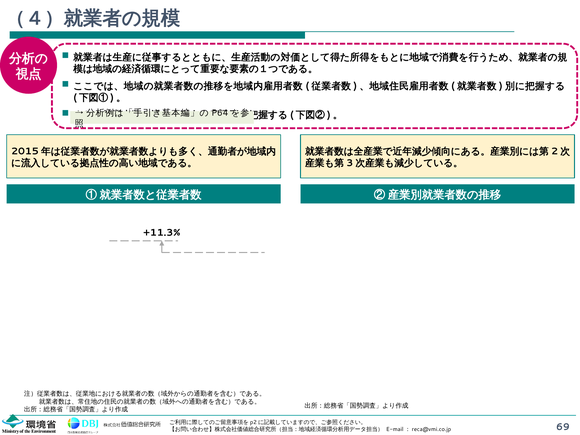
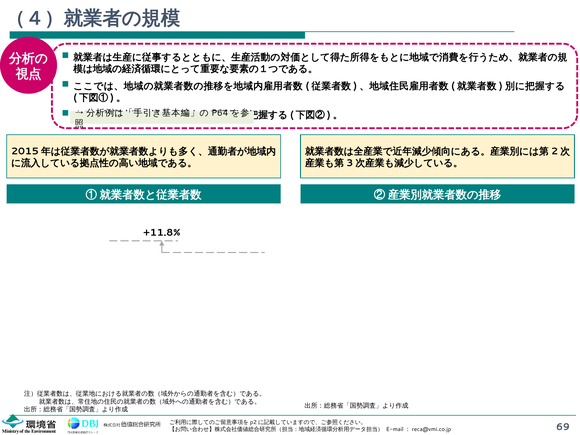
+11.3%: +11.3% -> +11.8% (162, 232)
